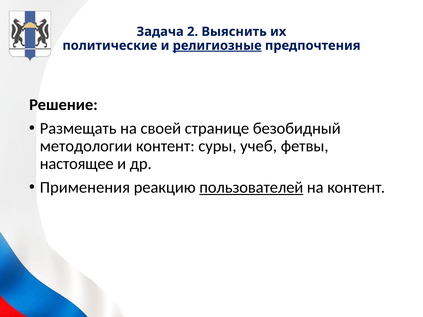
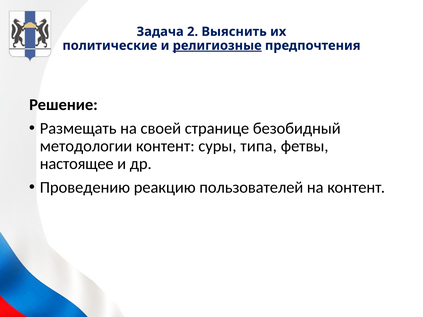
учеб: учеб -> типа (259, 146)
Применения: Применения -> Проведению (85, 188)
пользователей underline: present -> none (251, 188)
